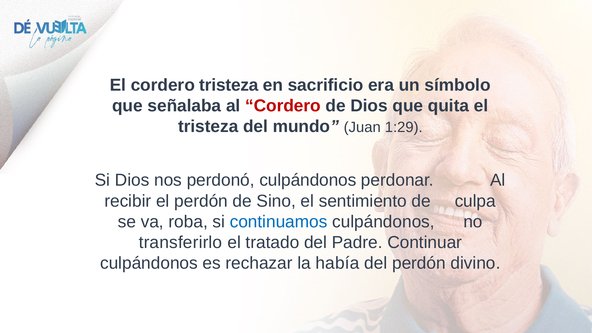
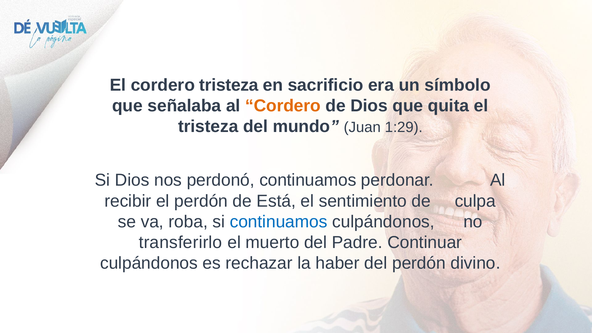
Cordero colour: red -> orange (283, 106)
perdonó culpándonos: culpándonos -> continuamos (308, 180)
Sino: Sino -> Está (276, 201)
tratado: tratado -> muerto (272, 242)
había: había -> haber (338, 263)
